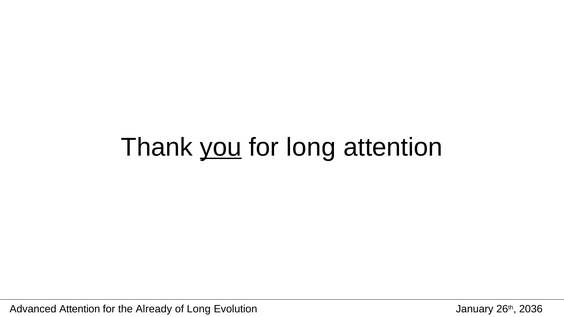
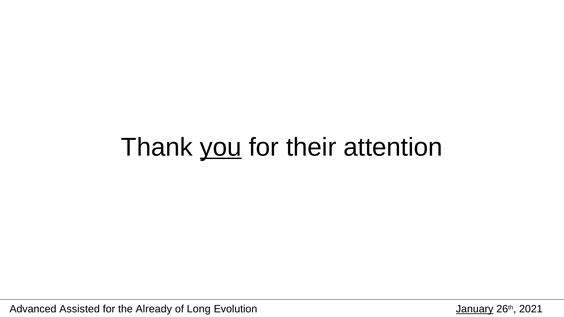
for long: long -> their (311, 147)
Advanced Attention: Attention -> Assisted (80, 309)
January underline: none -> present (475, 309)
2036: 2036 -> 2021 (531, 309)
